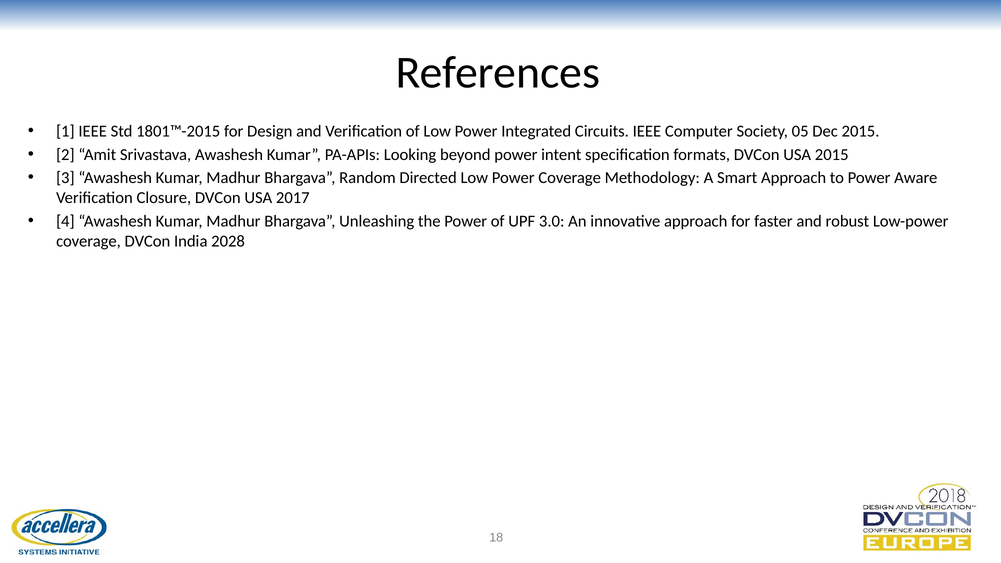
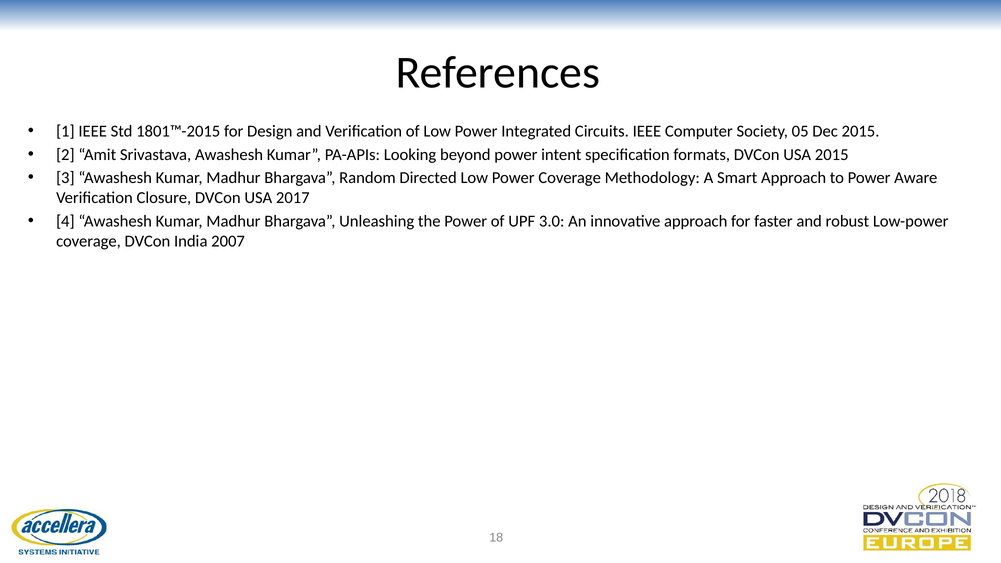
2028: 2028 -> 2007 (228, 241)
